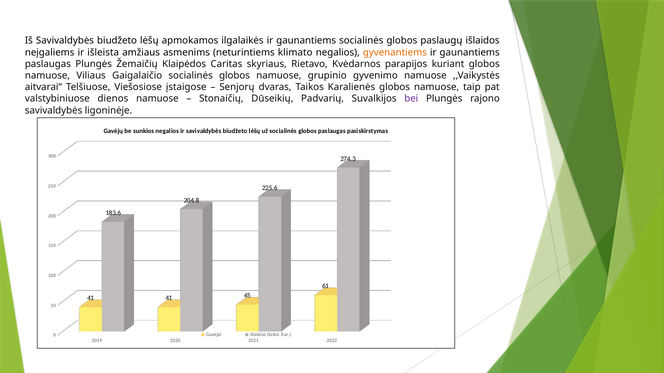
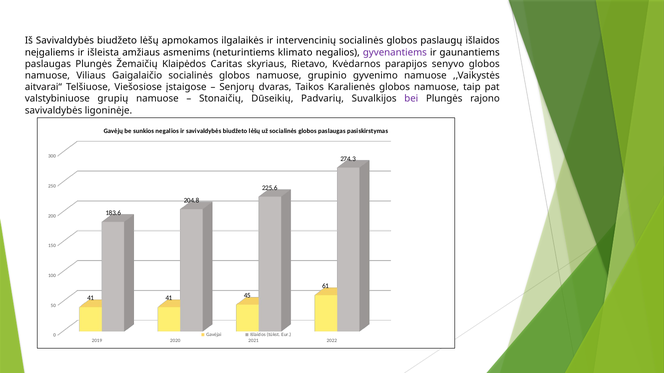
ilgalaikės ir gaunantiems: gaunantiems -> intervencinių (306, 41)
gyvenantiems colour: orange -> purple (395, 52)
kuriant: kuriant -> senyvo (448, 64)
dienos: dienos -> grupių (113, 99)
